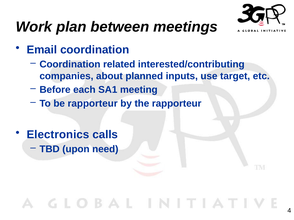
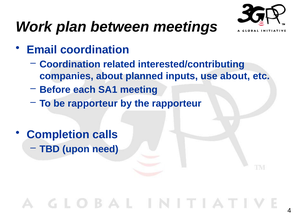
use target: target -> about (235, 76)
Electronics: Electronics -> Completion (58, 135)
